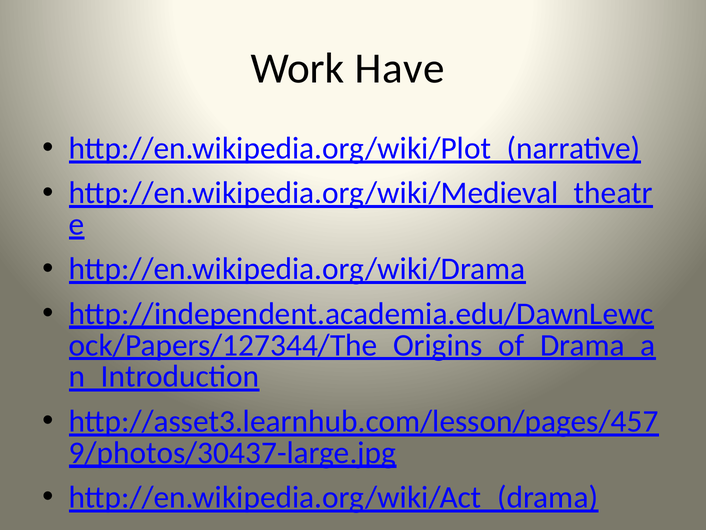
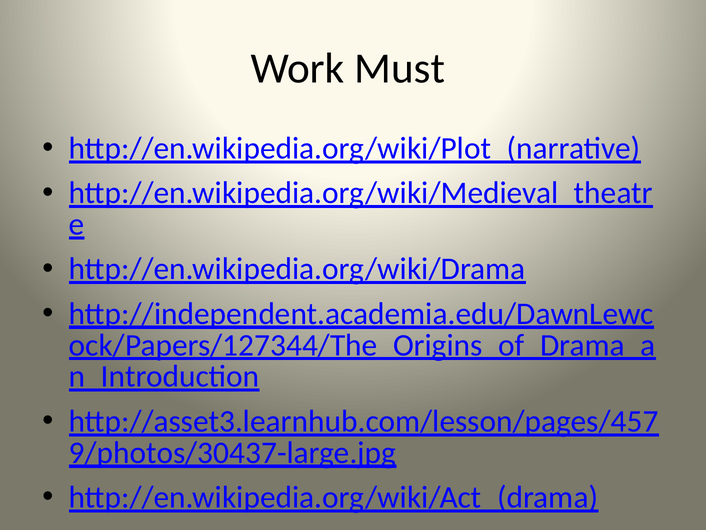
Have: Have -> Must (400, 68)
